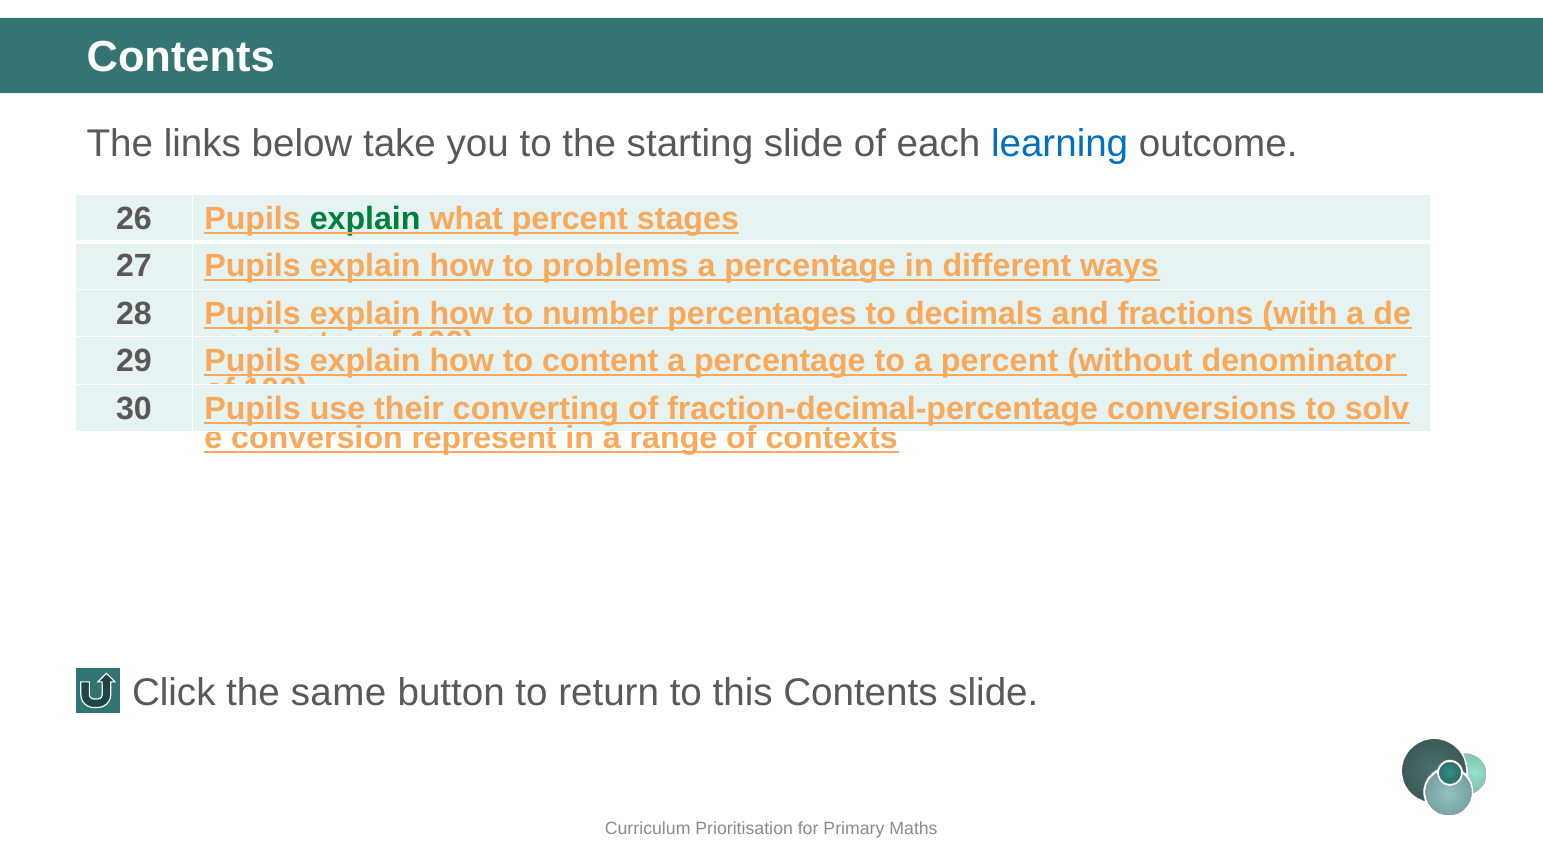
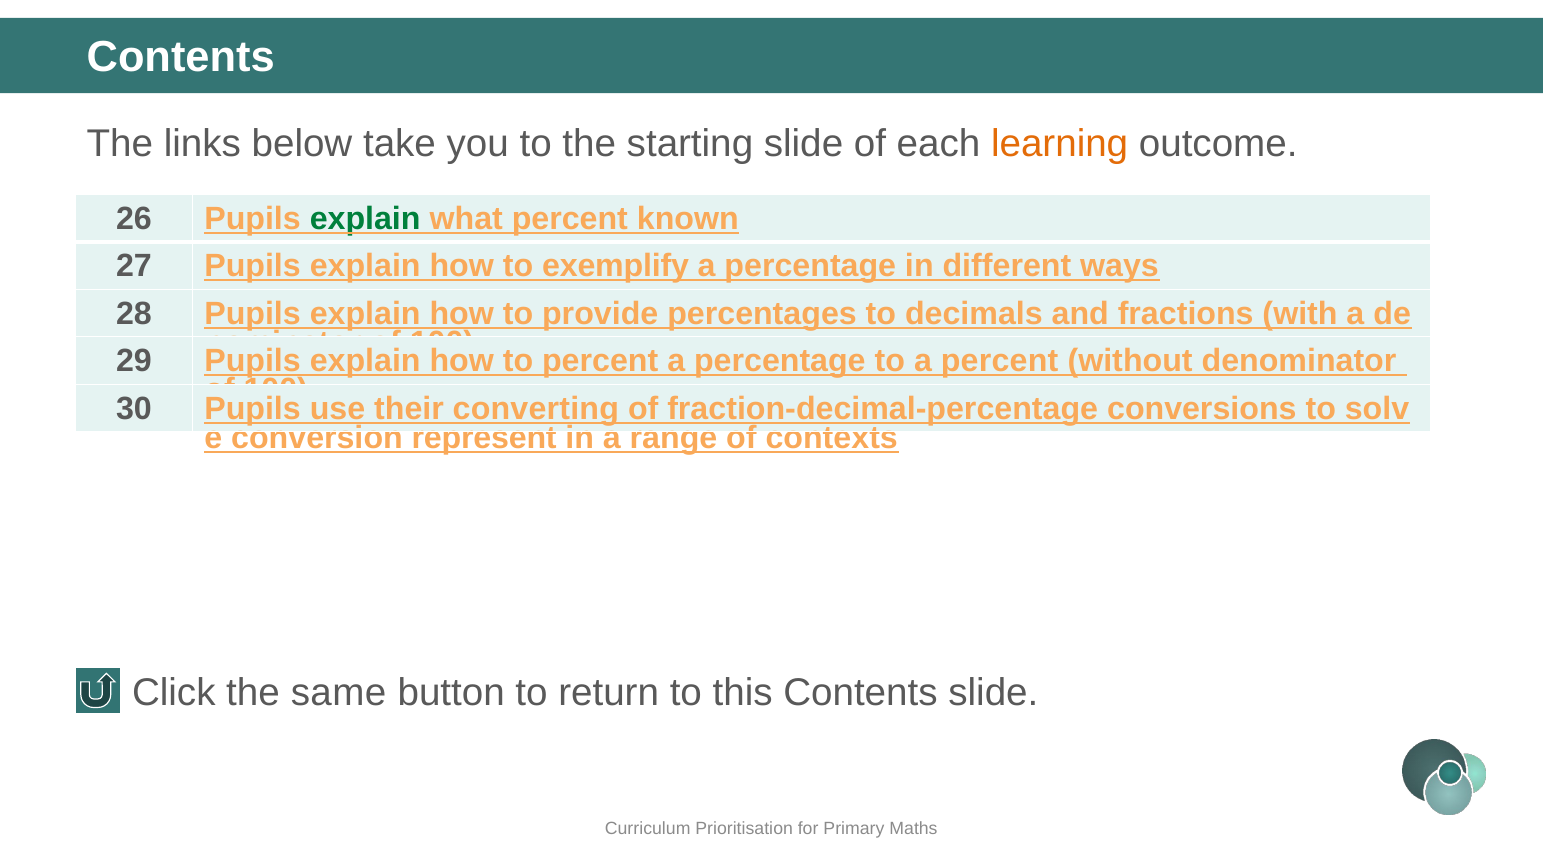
learning colour: blue -> orange (1060, 144)
stages: stages -> known (688, 219)
problems: problems -> exemplify (616, 266)
number: number -> provide (600, 314)
to content: content -> percent (600, 361)
